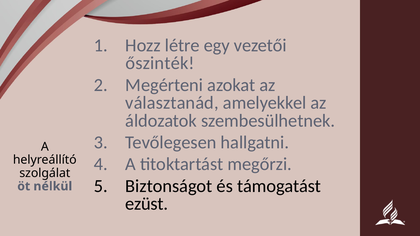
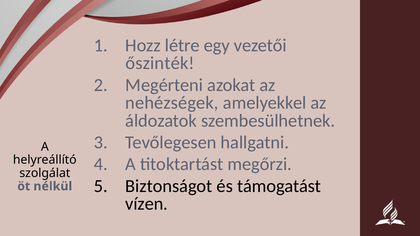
választanád: választanád -> nehézségek (172, 103)
ezüst: ezüst -> vízen (147, 204)
